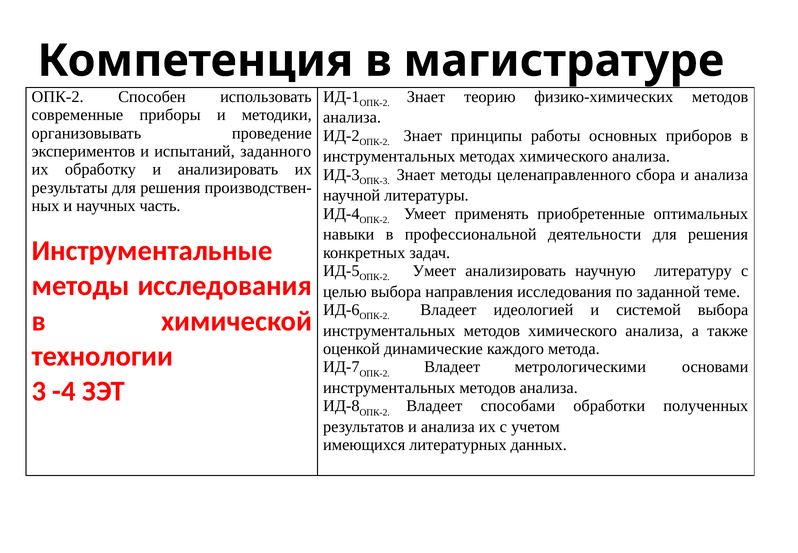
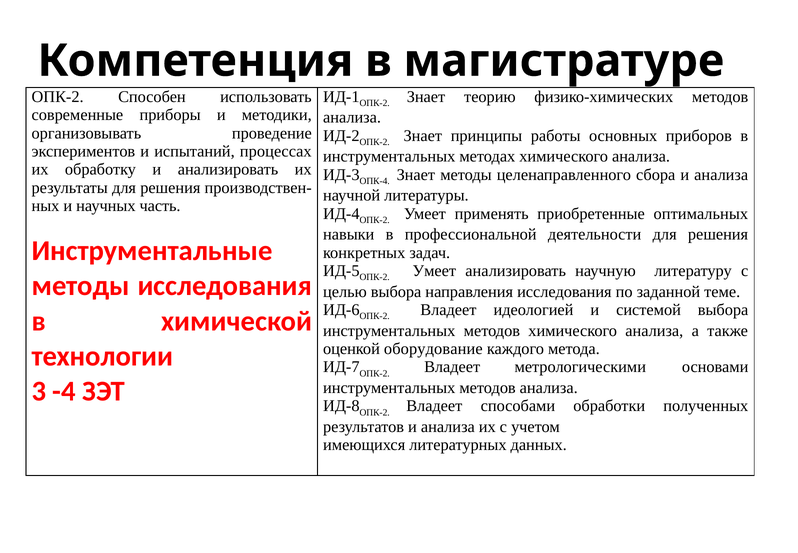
заданного: заданного -> процессах (276, 151)
ОПК-3: ОПК-3 -> ОПК-4 (375, 181)
динамические: динамические -> оборудование (433, 349)
